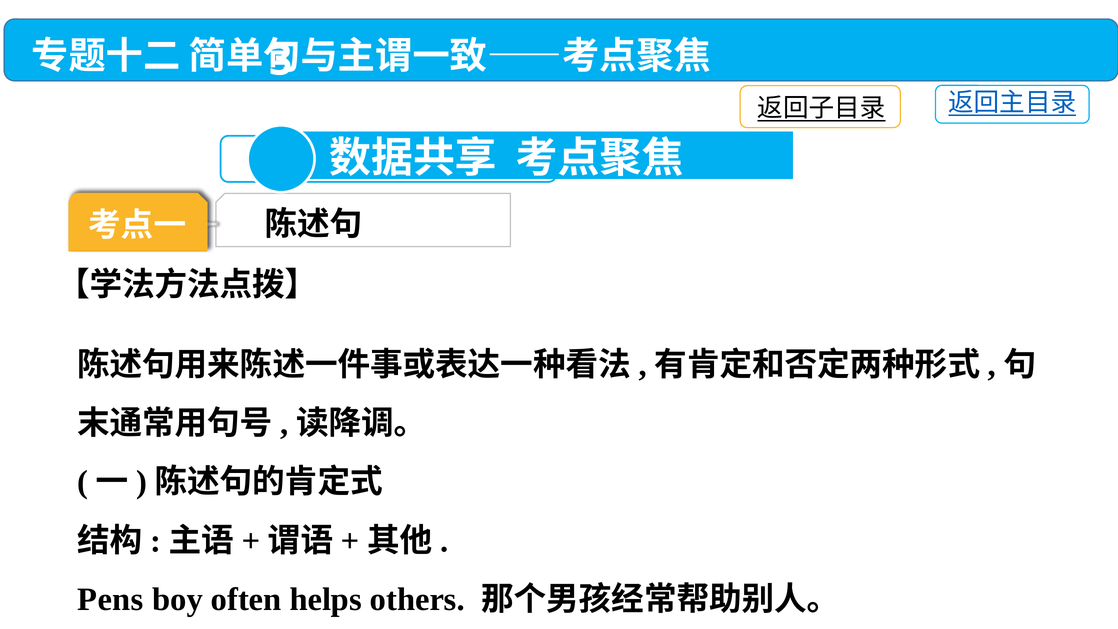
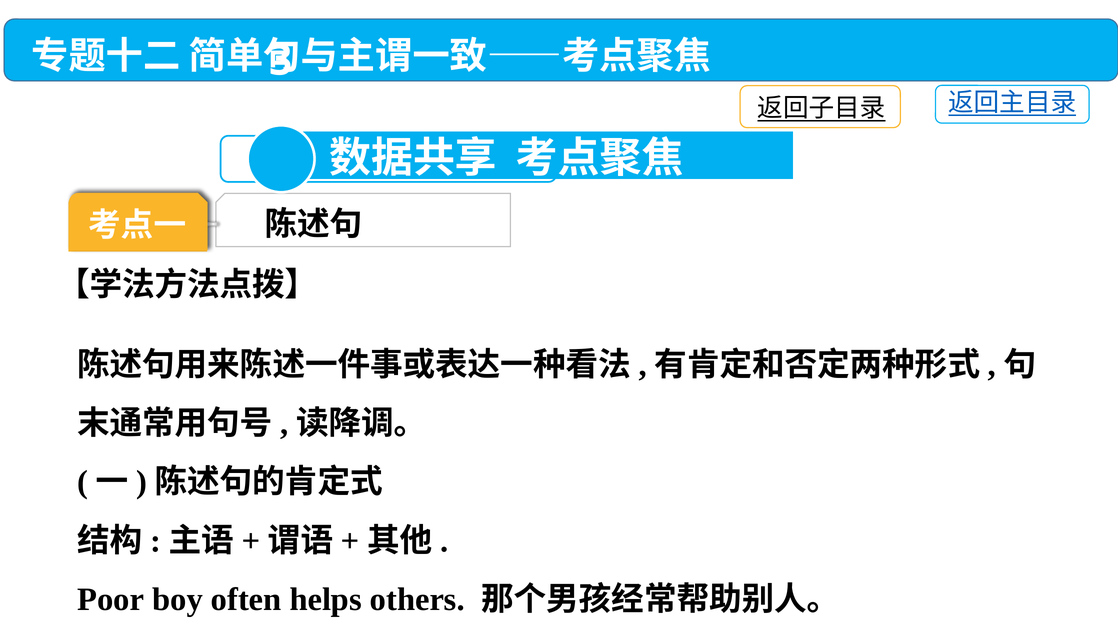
Pens: Pens -> Poor (111, 600)
